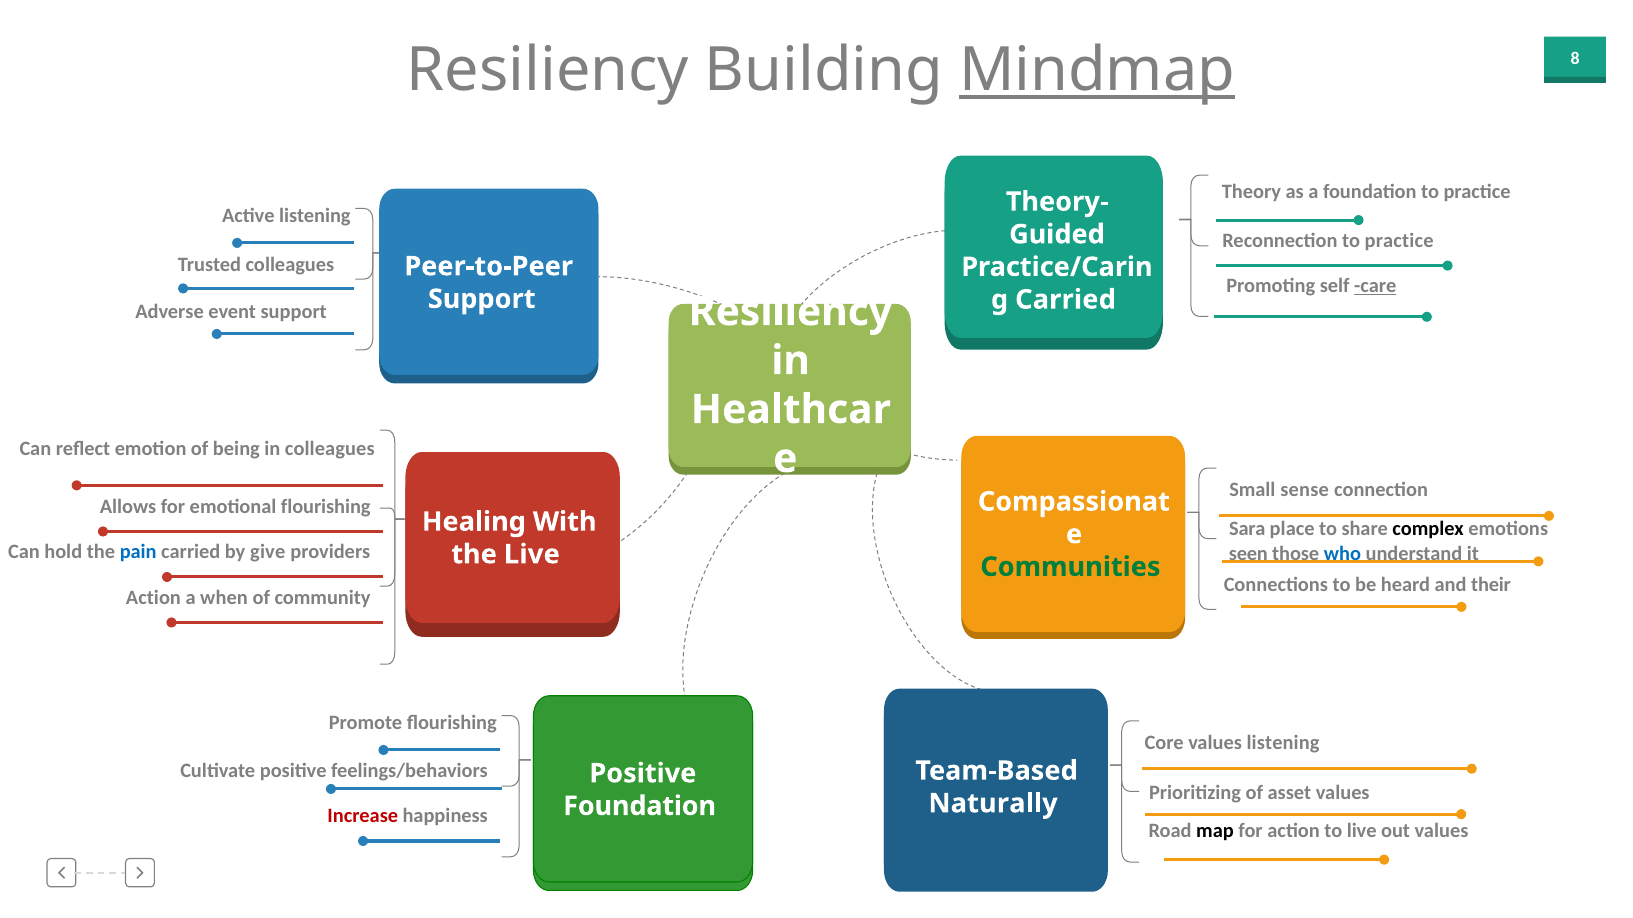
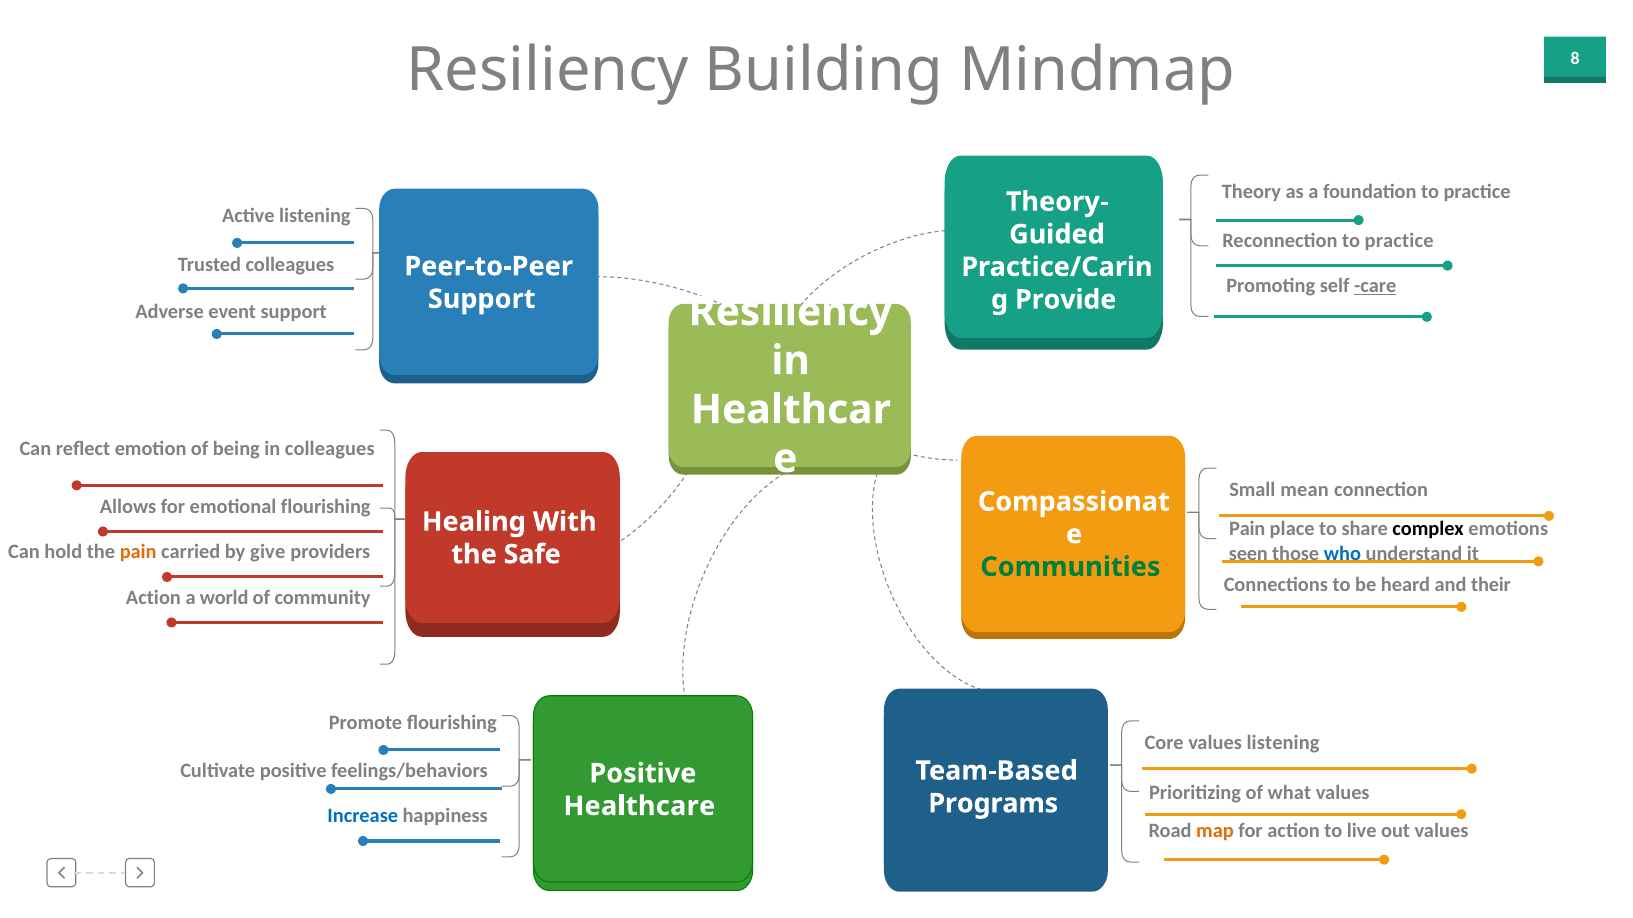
Mindmap underline: present -> none (1097, 70)
Carried: Carried -> Provide (1066, 300)
sense: sense -> mean (1305, 490)
Sara: Sara -> Pain (1247, 529)
pain colour: blue -> orange (138, 552)
the Live: Live -> Safe (532, 555)
when: when -> world (224, 598)
asset: asset -> what (1289, 793)
Naturally: Naturally -> Programs (993, 804)
Foundation: Foundation -> Healthcare (639, 807)
Increase colour: red -> blue (363, 816)
map colour: black -> orange (1215, 831)
